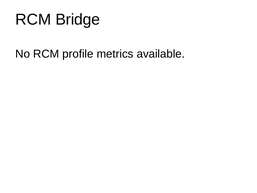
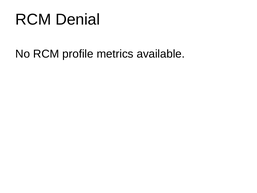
Bridge: Bridge -> Denial (78, 20)
